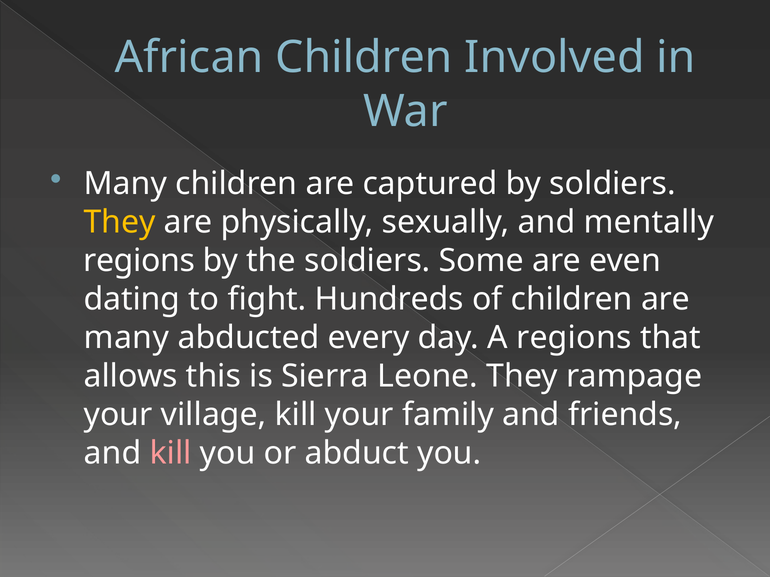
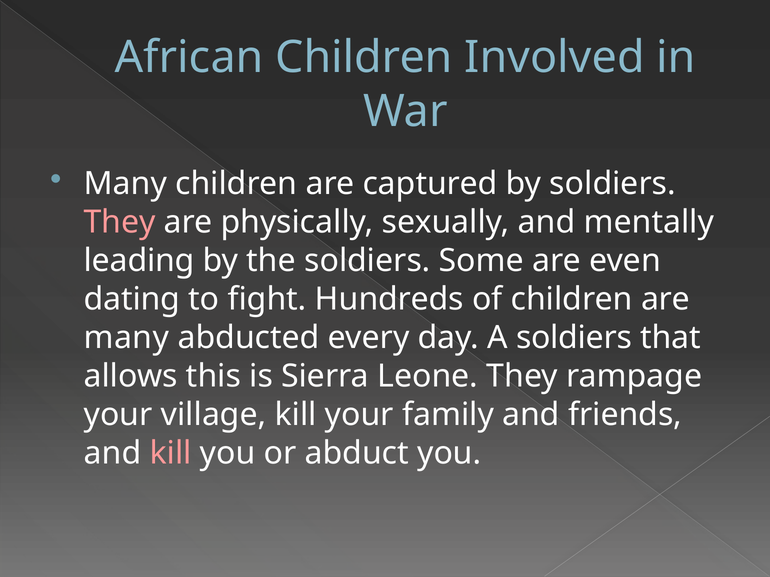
They colour: yellow -> pink (120, 222)
regions: regions -> leading (139, 261)
A regions: regions -> soldiers (574, 338)
